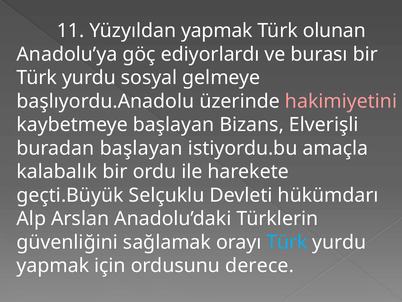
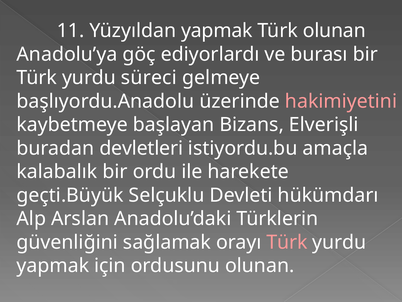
sosyal: sosyal -> süreci (149, 78)
buradan başlayan: başlayan -> devletleri (141, 148)
Türk colour: light blue -> pink (287, 242)
ordusunu derece: derece -> olunan (260, 265)
